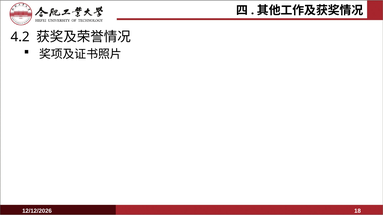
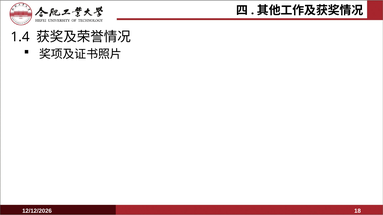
4.2: 4.2 -> 1.4 (20, 37)
